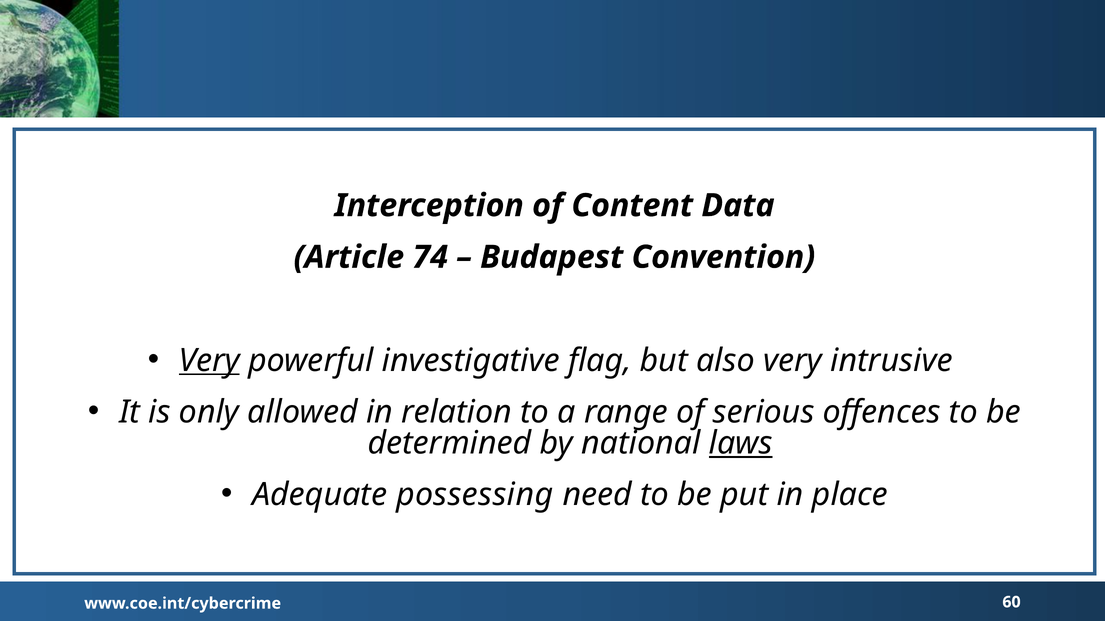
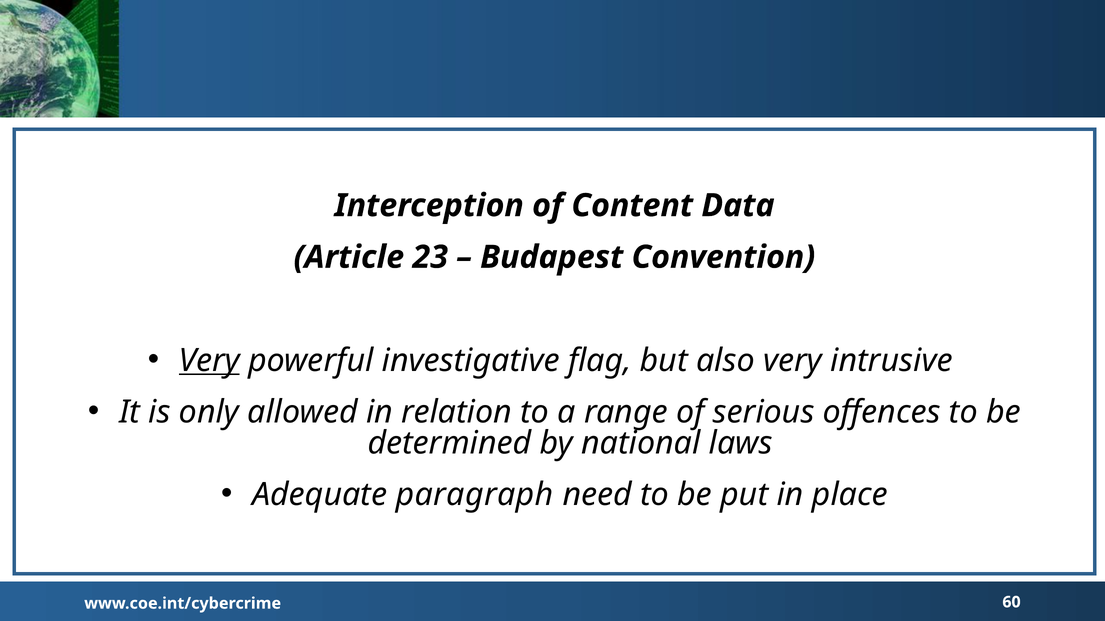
74: 74 -> 23 (430, 257)
laws underline: present -> none (741, 443)
possessing: possessing -> paragraph (475, 495)
